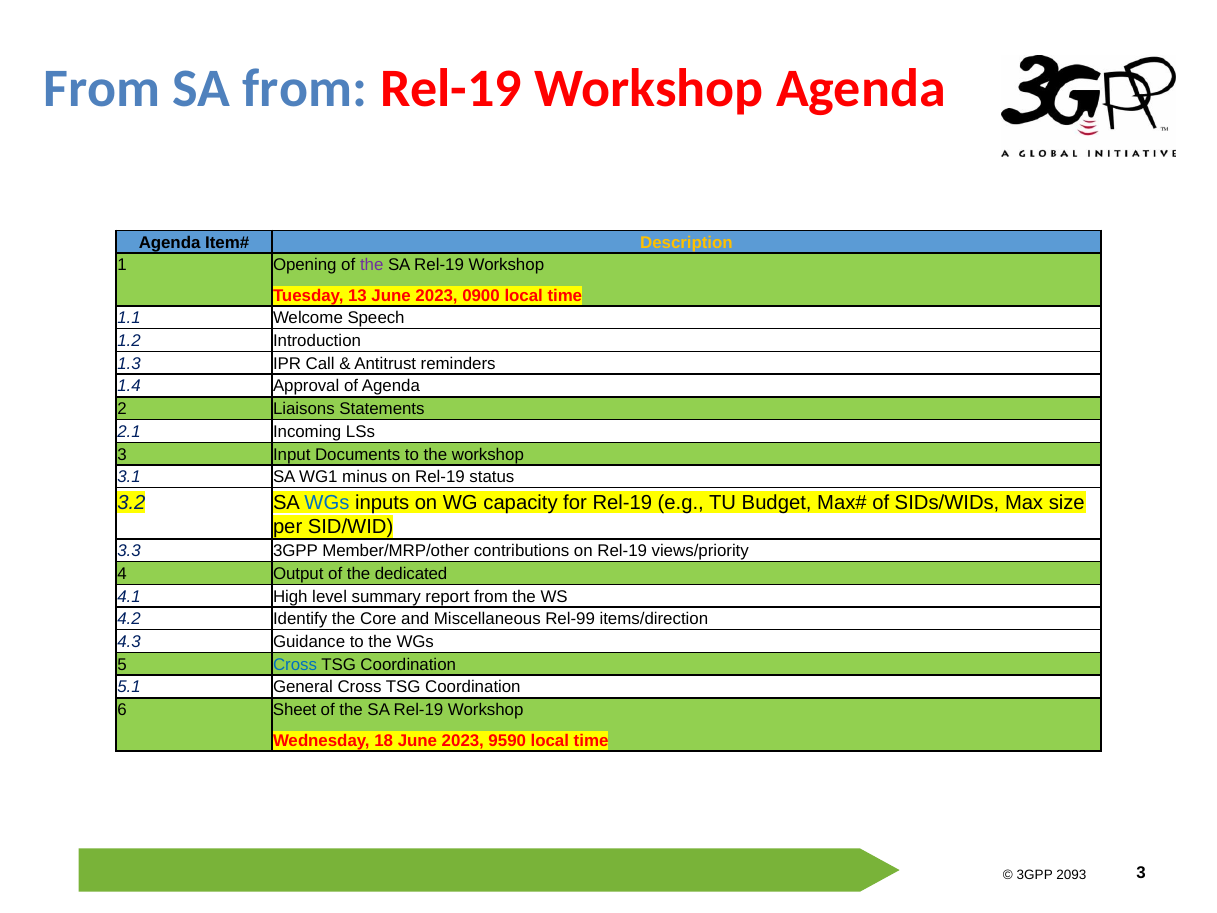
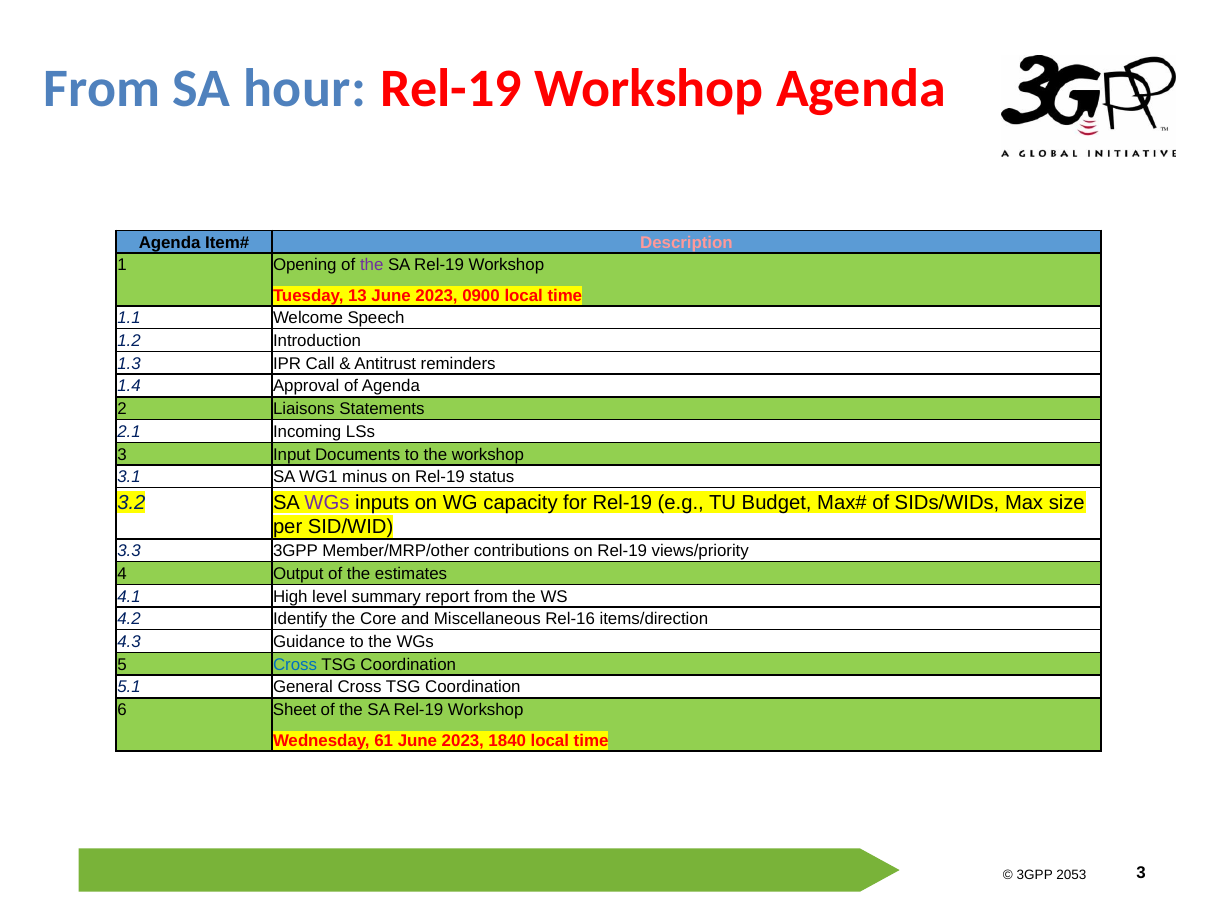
SA from: from -> hour (305, 89)
Description colour: yellow -> pink (686, 242)
WGs colour: blue -> purple (327, 502)
dedicated: dedicated -> estimates (411, 574)
Rel-99: Rel-99 -> Rel-16 (570, 619)
18: 18 -> 61 (384, 740)
9590: 9590 -> 1840 (507, 740)
2093: 2093 -> 2053 (1071, 875)
